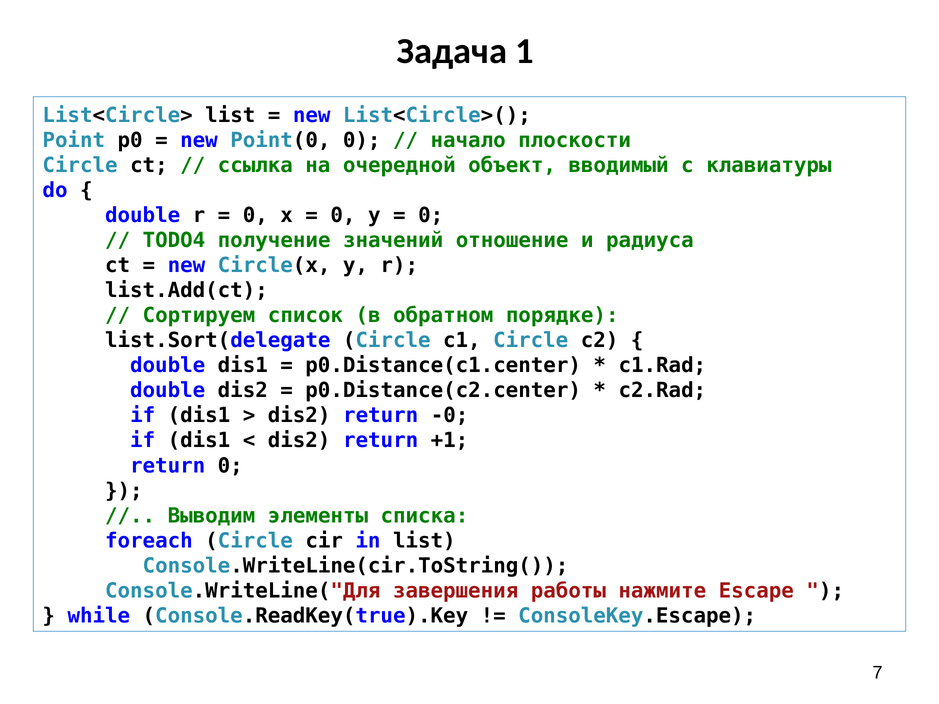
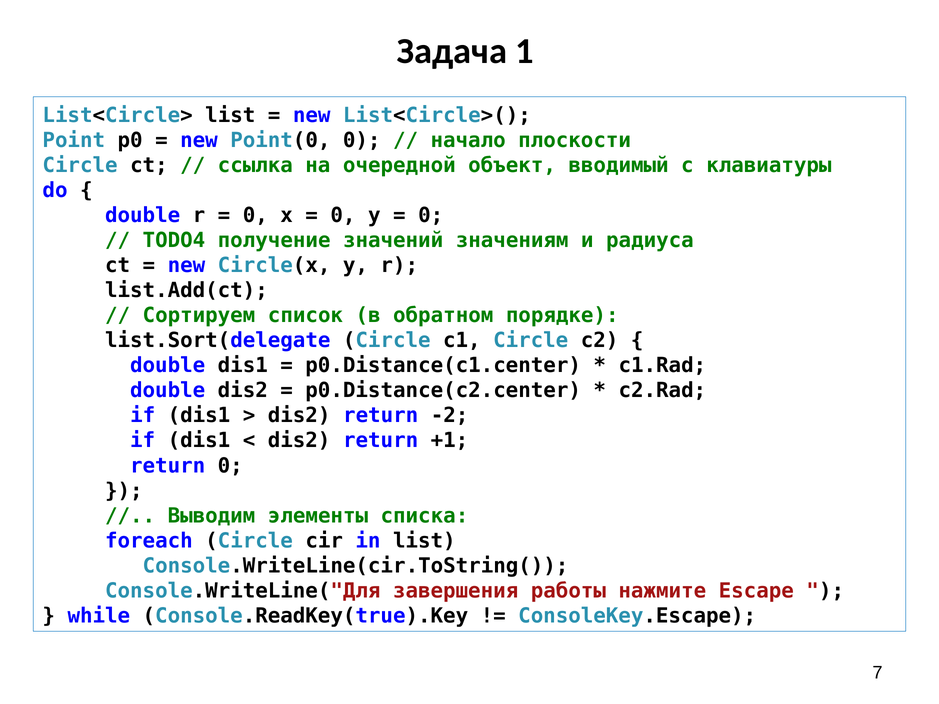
отношение: отношение -> значениям (512, 241)
-0: -0 -> -2 (450, 416)
